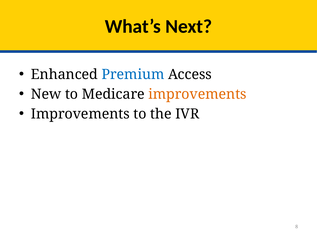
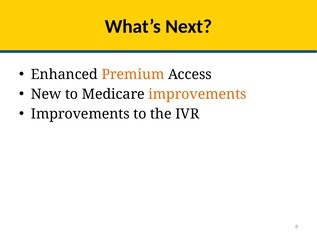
Premium colour: blue -> orange (133, 74)
